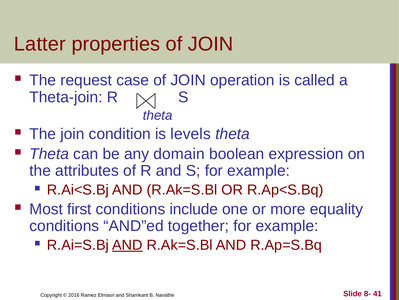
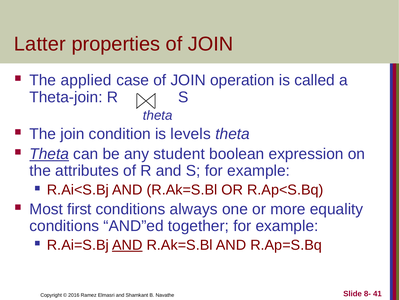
request: request -> applied (86, 80)
Theta underline: none -> present (49, 154)
domain: domain -> student (179, 154)
include: include -> always (194, 209)
